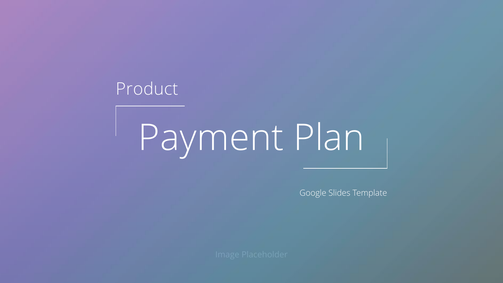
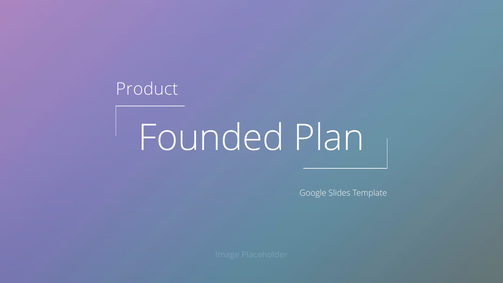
Payment: Payment -> Founded (211, 138)
